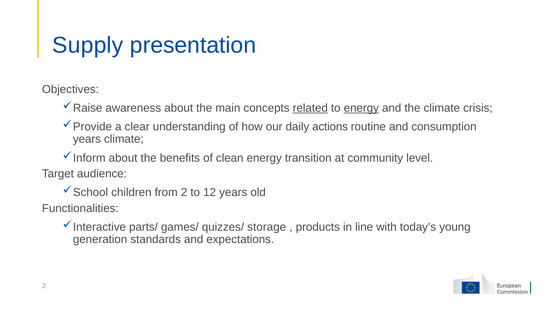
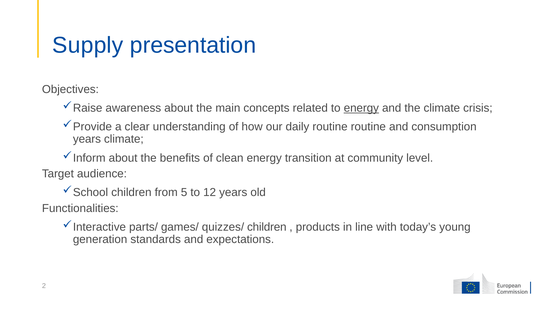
related underline: present -> none (310, 108)
daily actions: actions -> routine (330, 127)
from 2: 2 -> 5 (184, 192)
quizzes/ storage: storage -> children (267, 227)
